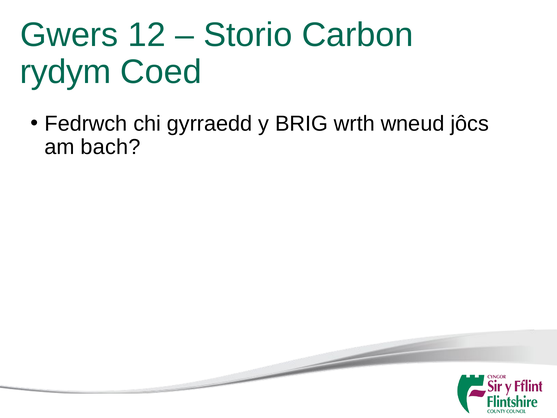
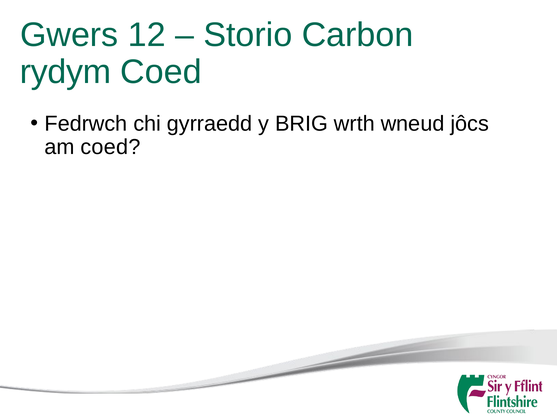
am bach: bach -> coed (110, 147)
